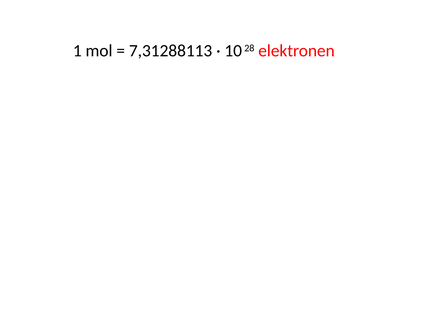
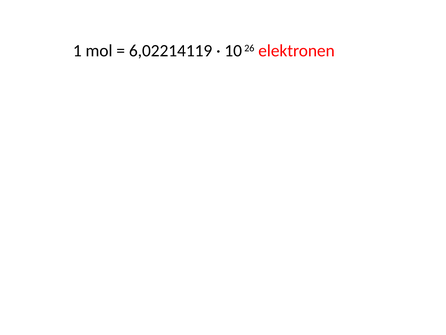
7,31288113: 7,31288113 -> 6,02214119 (171, 51)
28: 28 -> 26 (249, 48)
